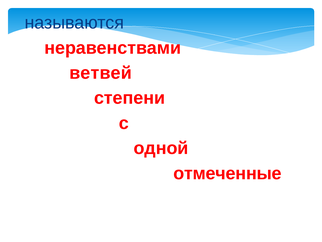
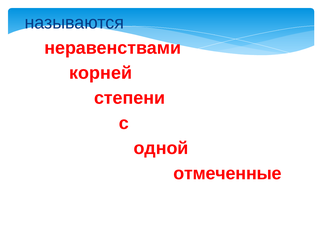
ветвей: ветвей -> корней (101, 73)
